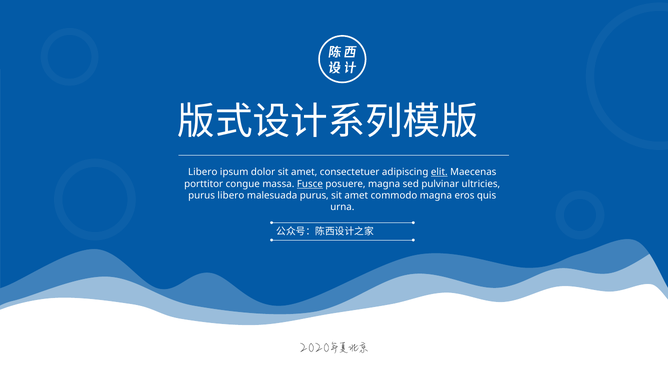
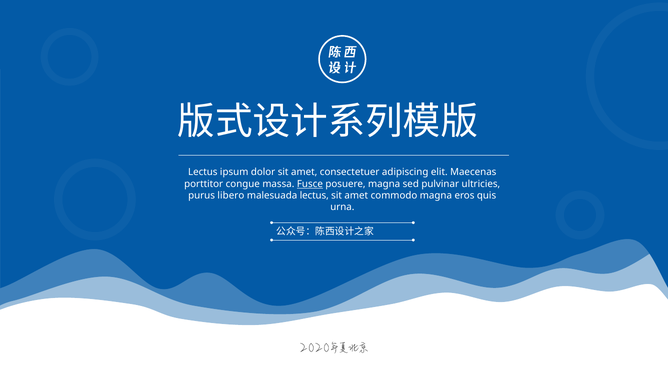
Libero: Libero -> Lectus (203, 172)
elit underline: present -> none (439, 172)
malesuada purus: purus -> lectus (314, 195)
